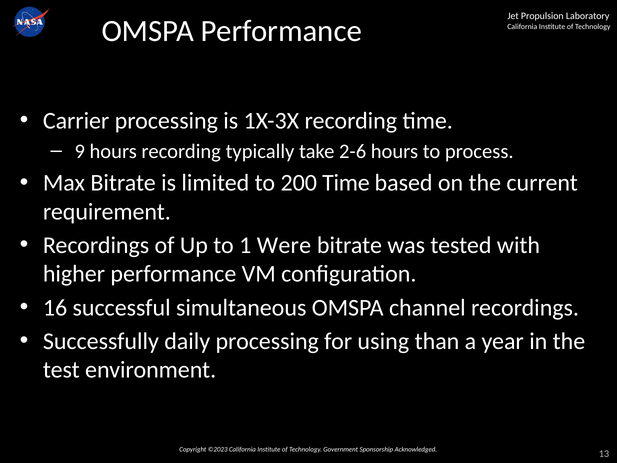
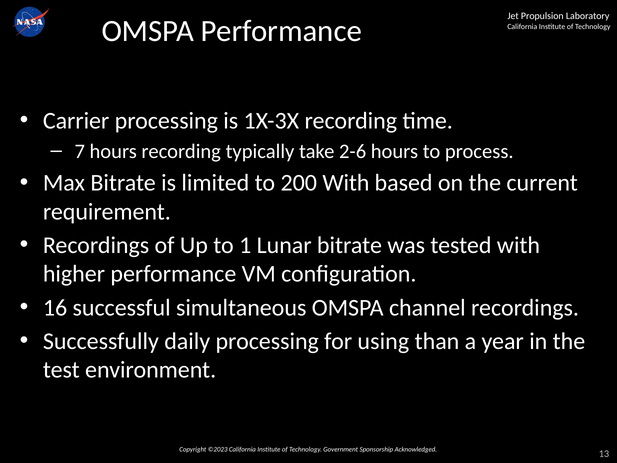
9: 9 -> 7 (80, 151)
200 Time: Time -> With (346, 183)
Were: Were -> Lunar (284, 245)
